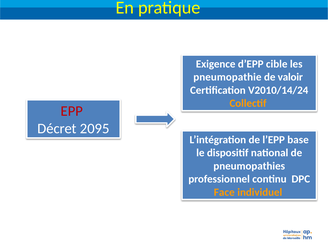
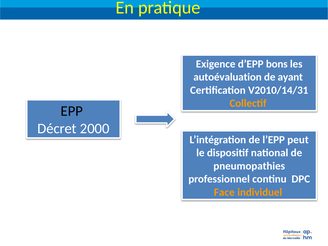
cible: cible -> bons (277, 64)
pneumopathie: pneumopathie -> autoévaluation (228, 77)
valoir: valoir -> ayant (290, 77)
V2010/14/24: V2010/14/24 -> V2010/14/31 (278, 90)
EPP colour: red -> black (72, 111)
2095: 2095 -> 2000 (95, 129)
base: base -> peut (298, 140)
